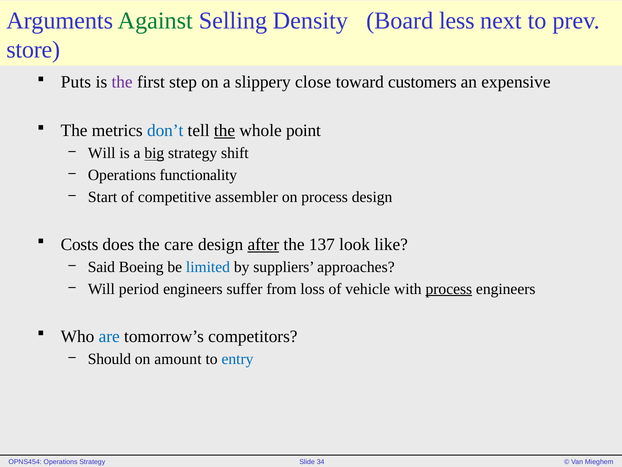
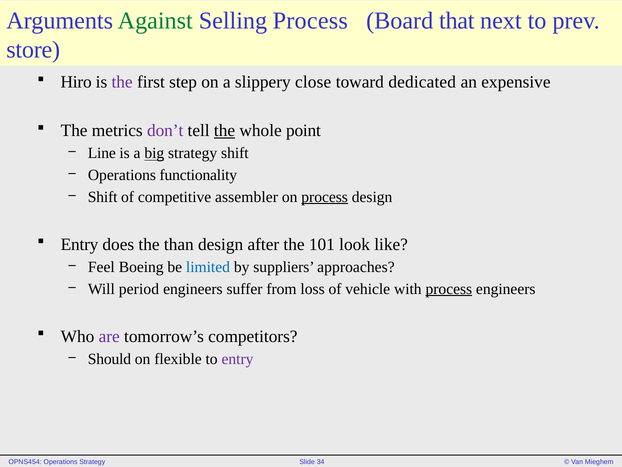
Selling Density: Density -> Process (310, 21)
less: less -> that (457, 21)
Puts: Puts -> Hiro (76, 82)
customers: customers -> dedicated (422, 82)
don’t colour: blue -> purple (165, 130)
Will: Will -> Line (102, 153)
Start: Start -> Shift (103, 197)
process underline: none -> present (325, 197)
Costs: Costs -> Entry (80, 244)
care: care -> than (179, 244)
after underline: present -> none (263, 244)
137: 137 -> 101 (322, 244)
Said: Said -> Feel (101, 267)
are colour: blue -> purple (109, 336)
amount: amount -> flexible (178, 359)
entry colour: blue -> purple (238, 359)
